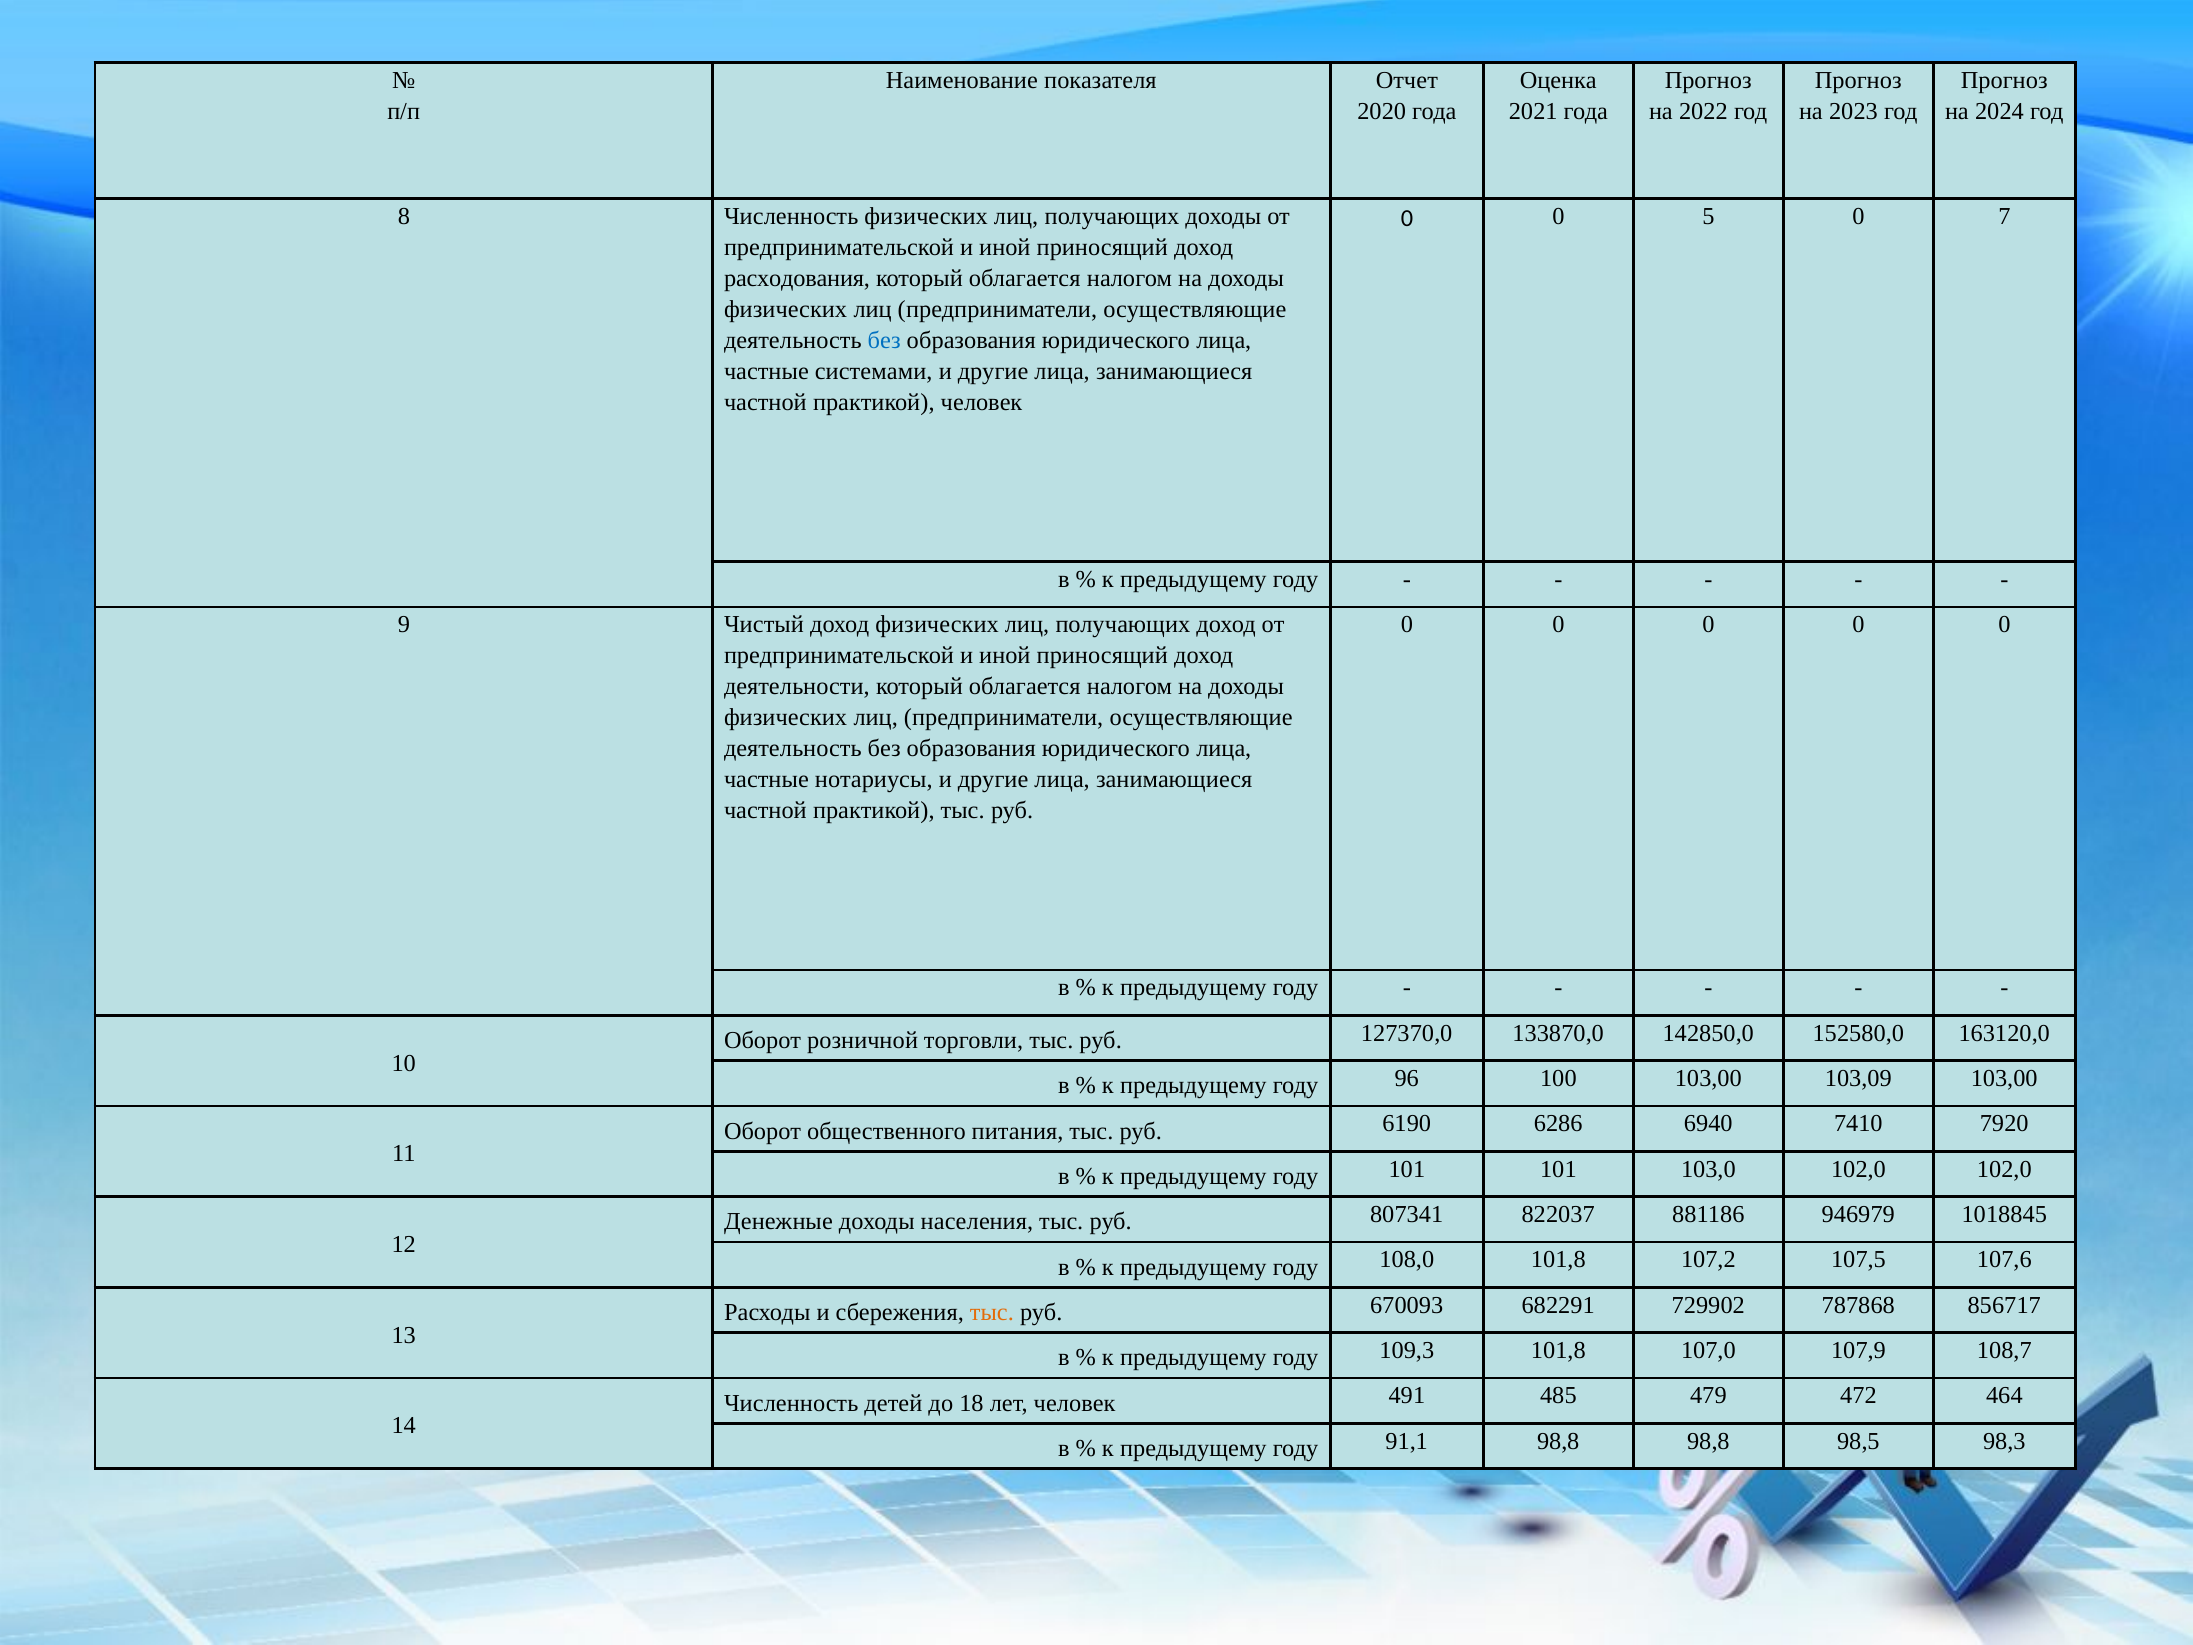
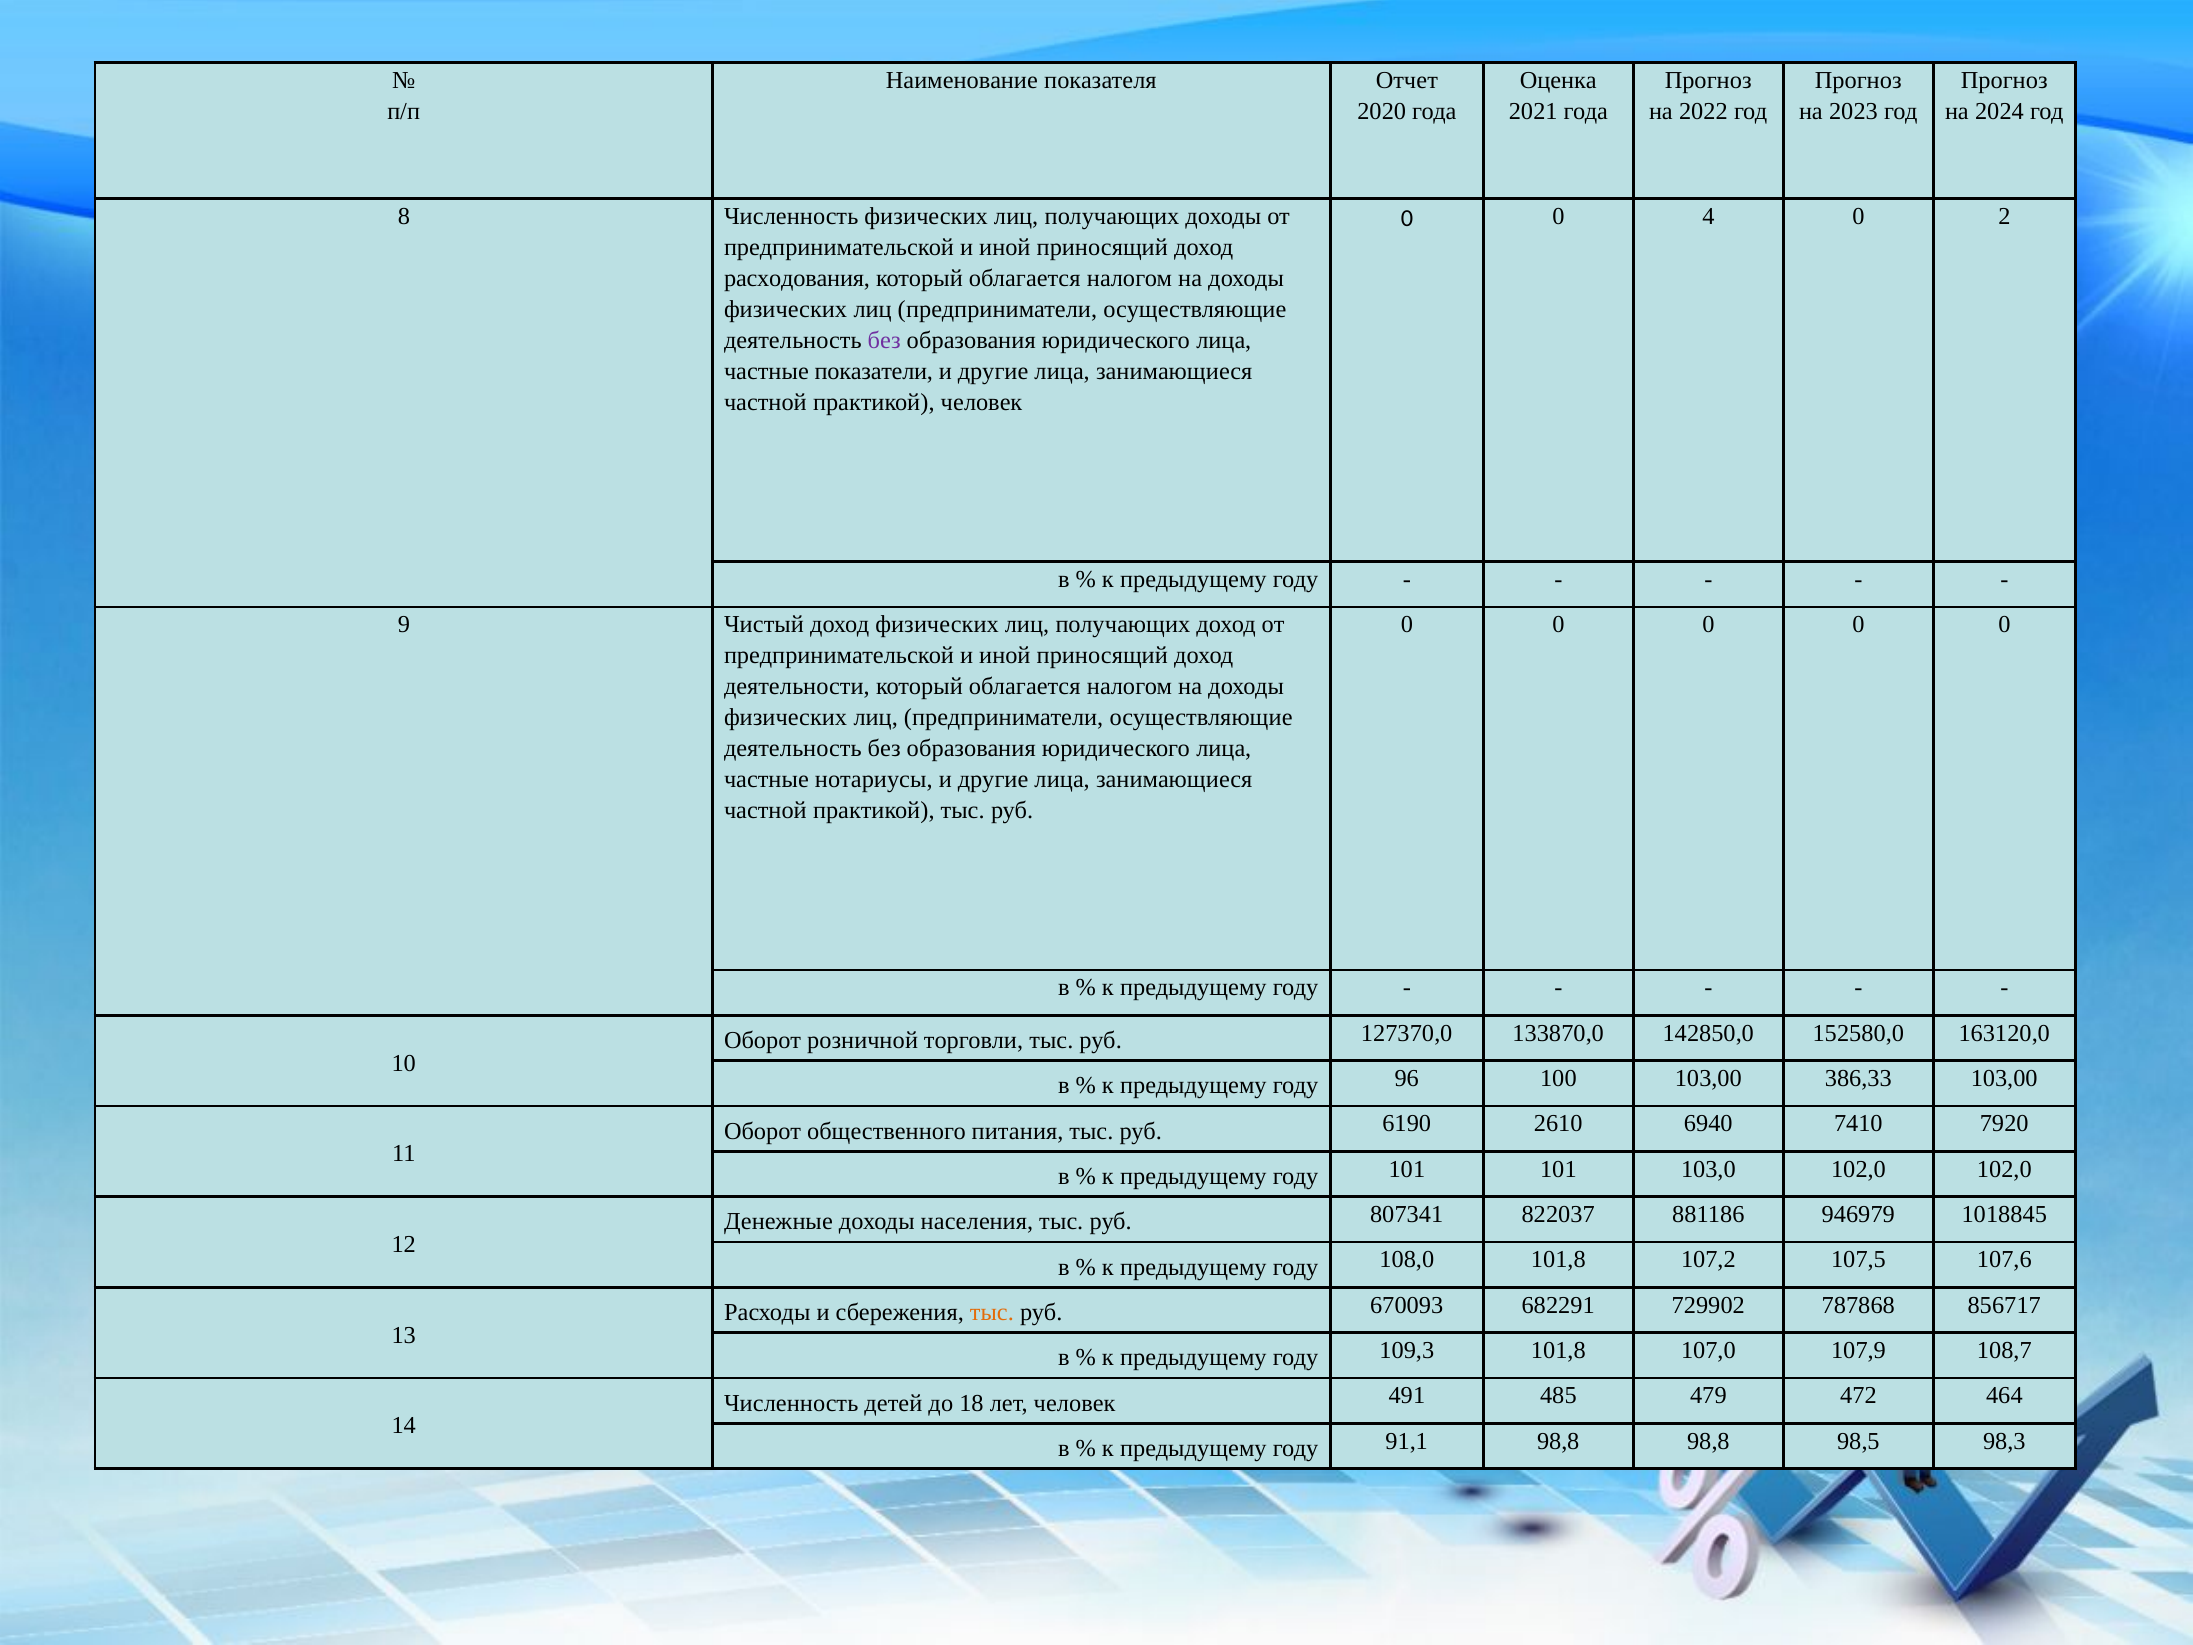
5: 5 -> 4 (1708, 216)
7: 7 -> 2 (2004, 216)
без colour: blue -> purple (884, 340)
системами: системами -> показатели (874, 371)
103,09: 103,09 -> 386,33 (1858, 1078)
6286: 6286 -> 2610 (1558, 1124)
